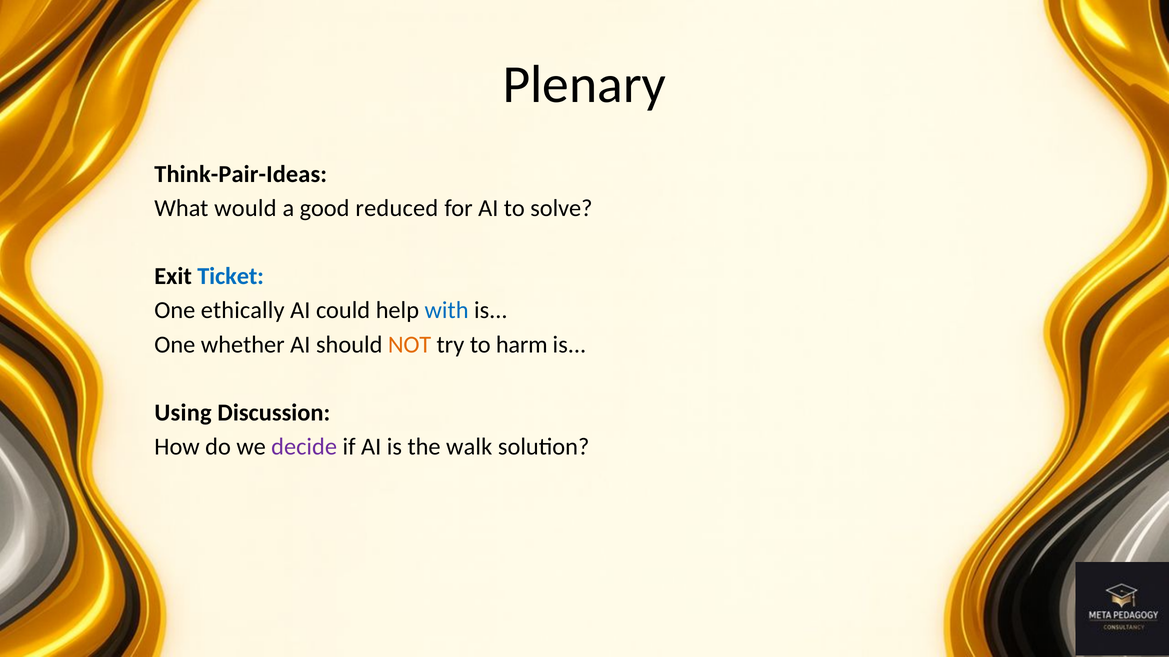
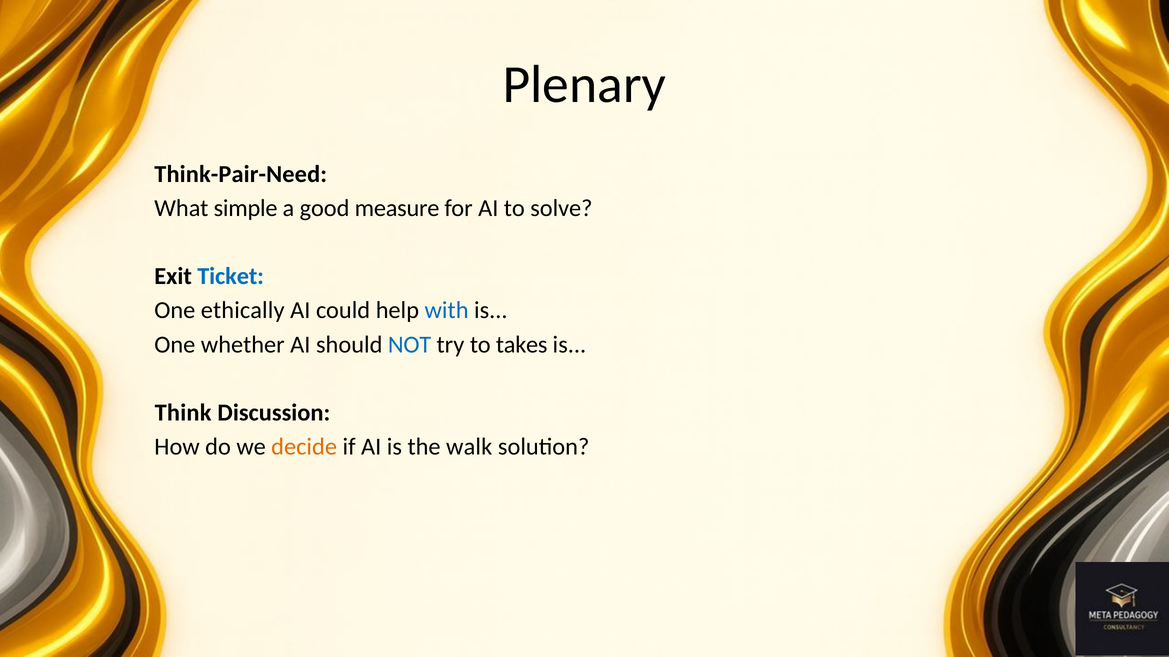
Think-Pair-Ideas: Think-Pair-Ideas -> Think-Pair-Need (241, 174)
would: would -> simple (246, 208)
reduced: reduced -> measure (397, 208)
NOT colour: orange -> blue (410, 345)
harm: harm -> takes (522, 345)
Using: Using -> Think (183, 413)
decide colour: purple -> orange (304, 447)
